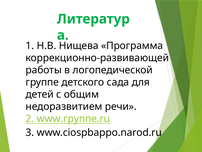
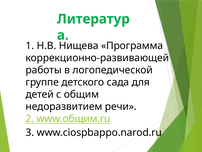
www.группе.ru: www.группе.ru -> www.общим.ru (73, 118)
